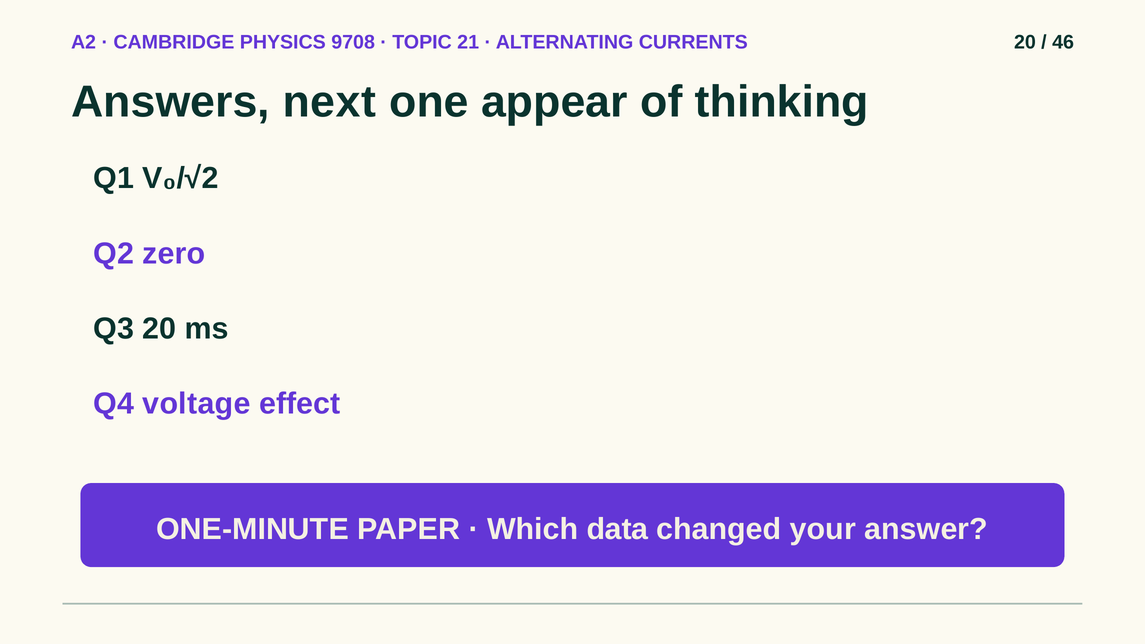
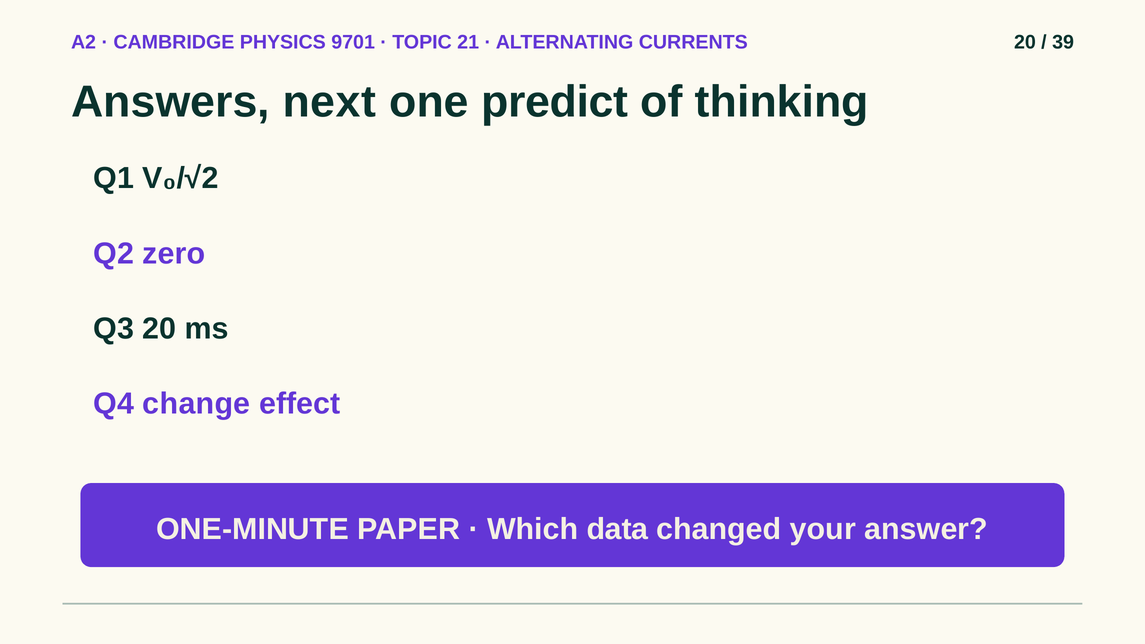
9708: 9708 -> 9701 (353, 42)
46: 46 -> 39 (1063, 42)
appear: appear -> predict (555, 102)
voltage: voltage -> change (196, 404)
